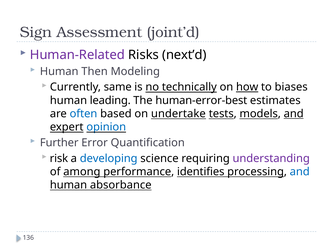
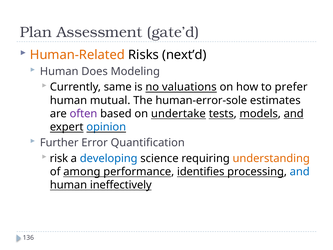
Sign: Sign -> Plan (36, 32)
joint’d: joint’d -> gate’d (173, 32)
Human-Related colour: purple -> orange (77, 55)
Then: Then -> Does (95, 71)
technically: technically -> valuations (189, 87)
how underline: present -> none (247, 87)
biases: biases -> prefer (291, 87)
leading: leading -> mutual (110, 100)
human-error-best: human-error-best -> human-error-sole (201, 100)
often colour: blue -> purple (83, 114)
understanding colour: purple -> orange (271, 158)
absorbance: absorbance -> ineffectively (121, 185)
